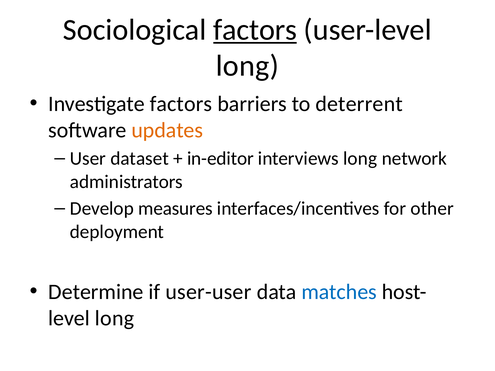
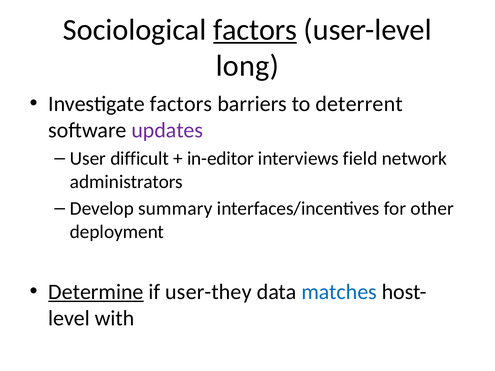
updates colour: orange -> purple (167, 130)
dataset: dataset -> difficult (140, 159)
interviews long: long -> field (360, 159)
measures: measures -> summary (175, 209)
Determine underline: none -> present (96, 292)
user-user: user-user -> user-they (208, 292)
long: long -> with (115, 318)
